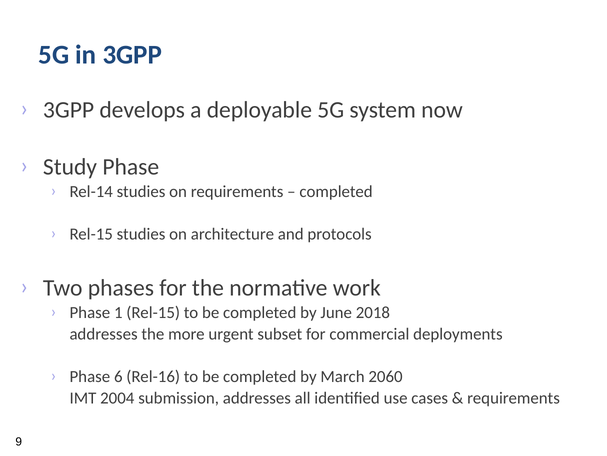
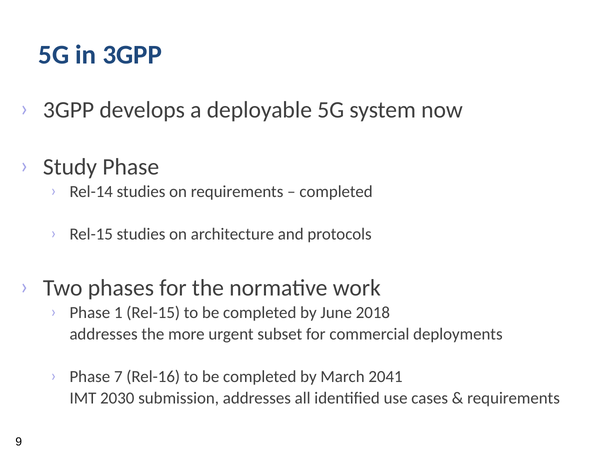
6: 6 -> 7 (118, 376)
2060: 2060 -> 2041 (386, 376)
2004: 2004 -> 2030 (117, 397)
